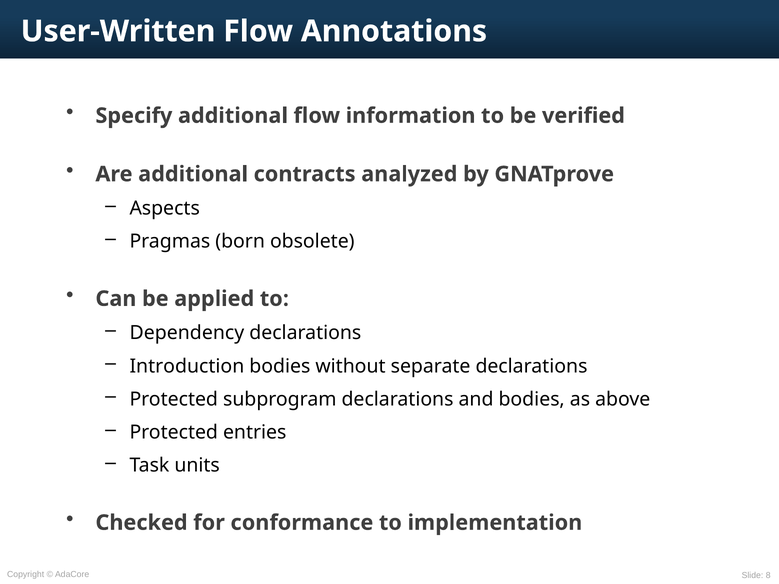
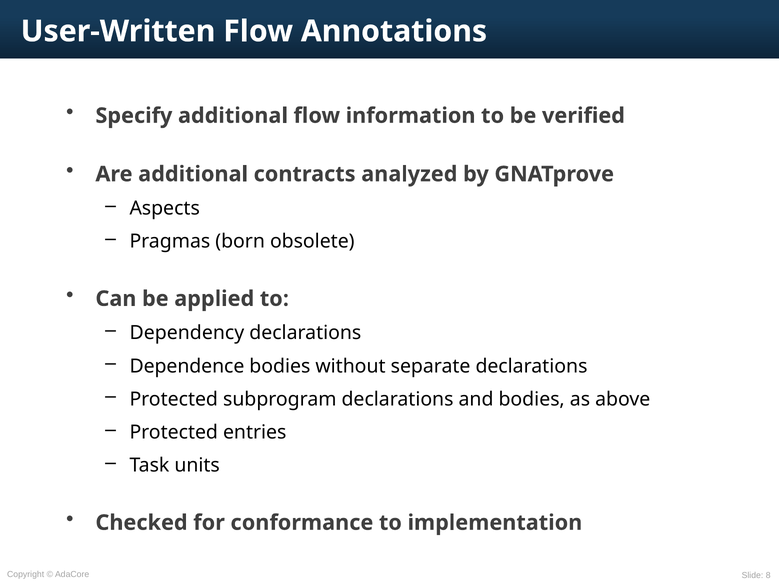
Introduction: Introduction -> Dependence (187, 366)
